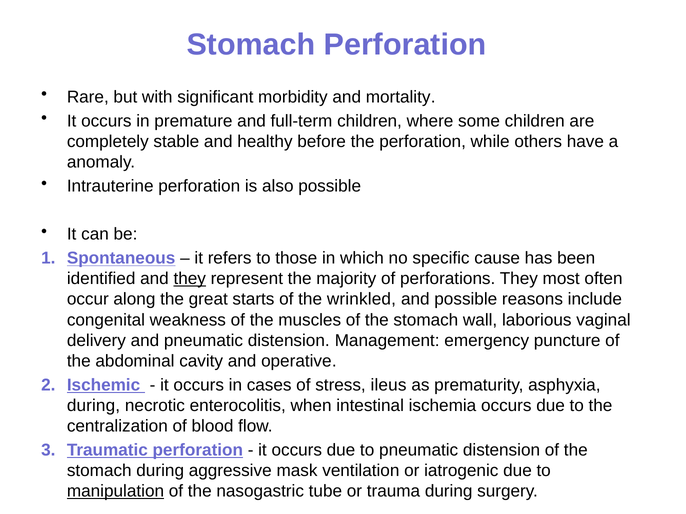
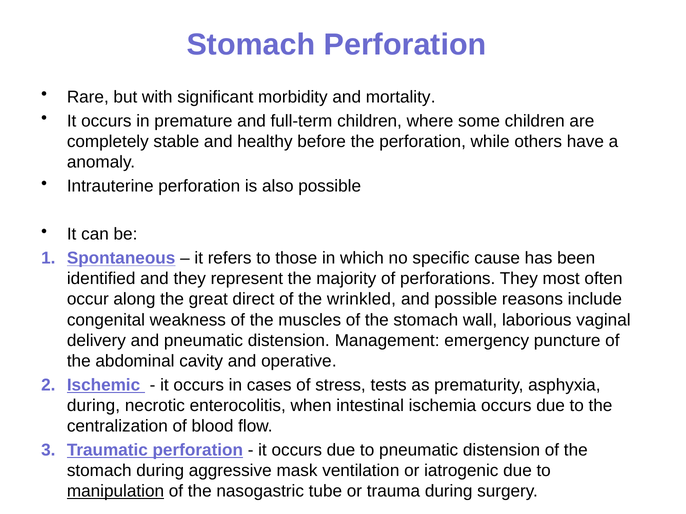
they underline: present -> none (190, 279)
starts: starts -> direct (253, 300)
ileus: ileus -> tests (389, 385)
